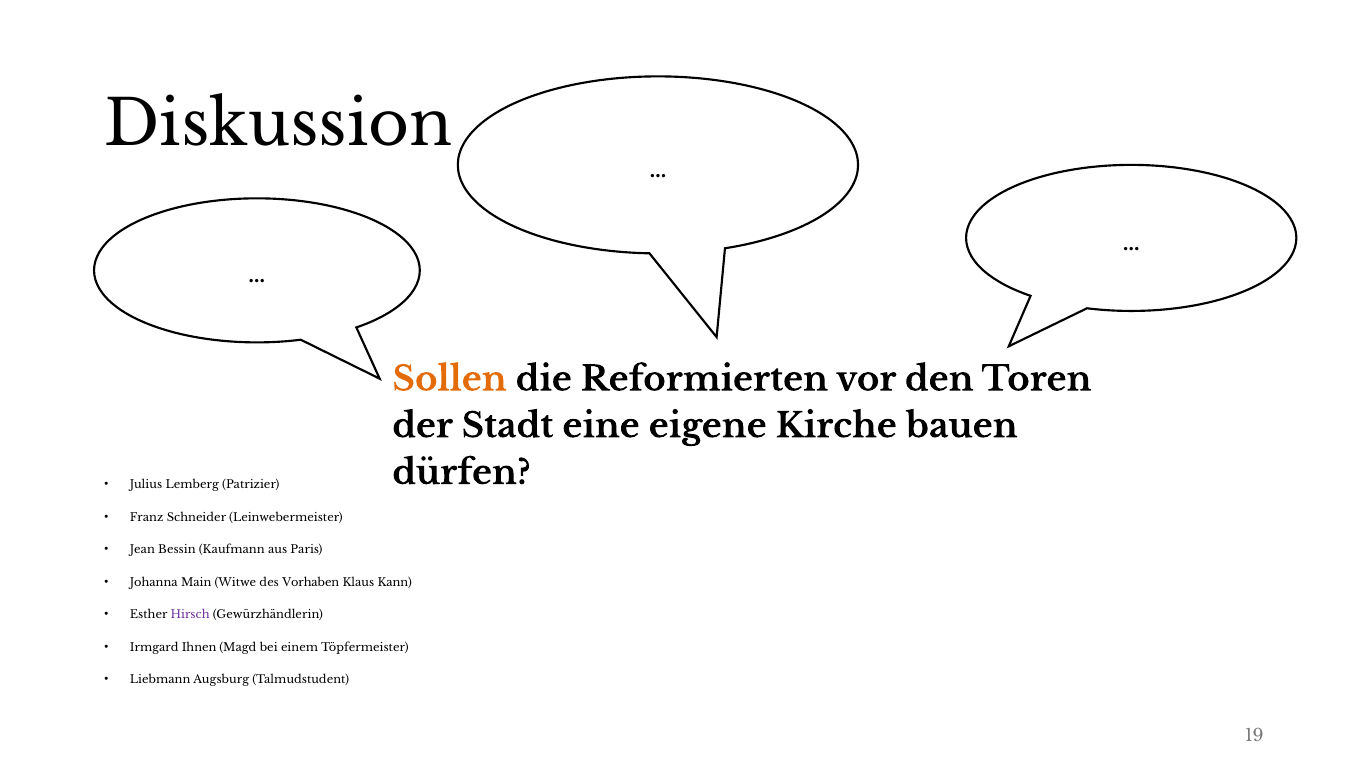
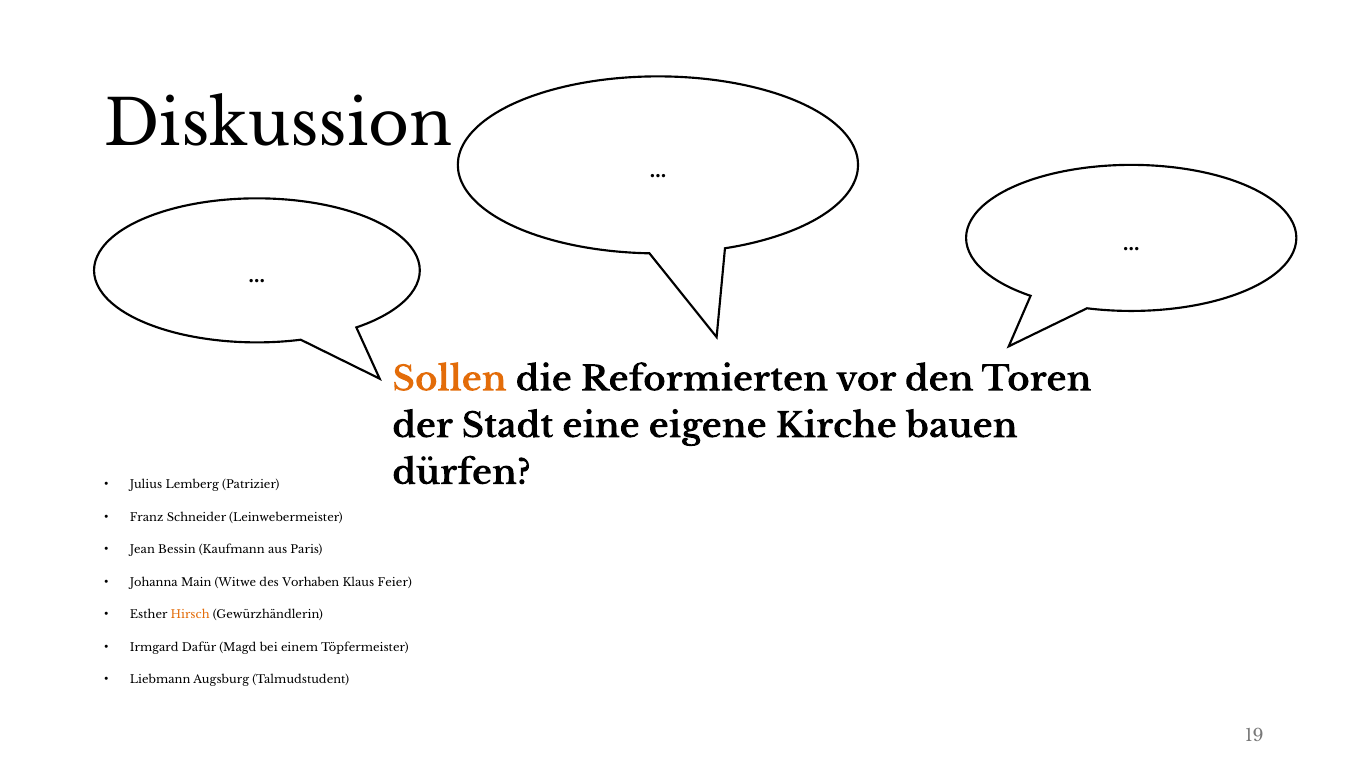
Kann: Kann -> Feier (395, 583)
Hirsch colour: purple -> orange (190, 615)
Ihnen: Ihnen -> Dafür (199, 648)
